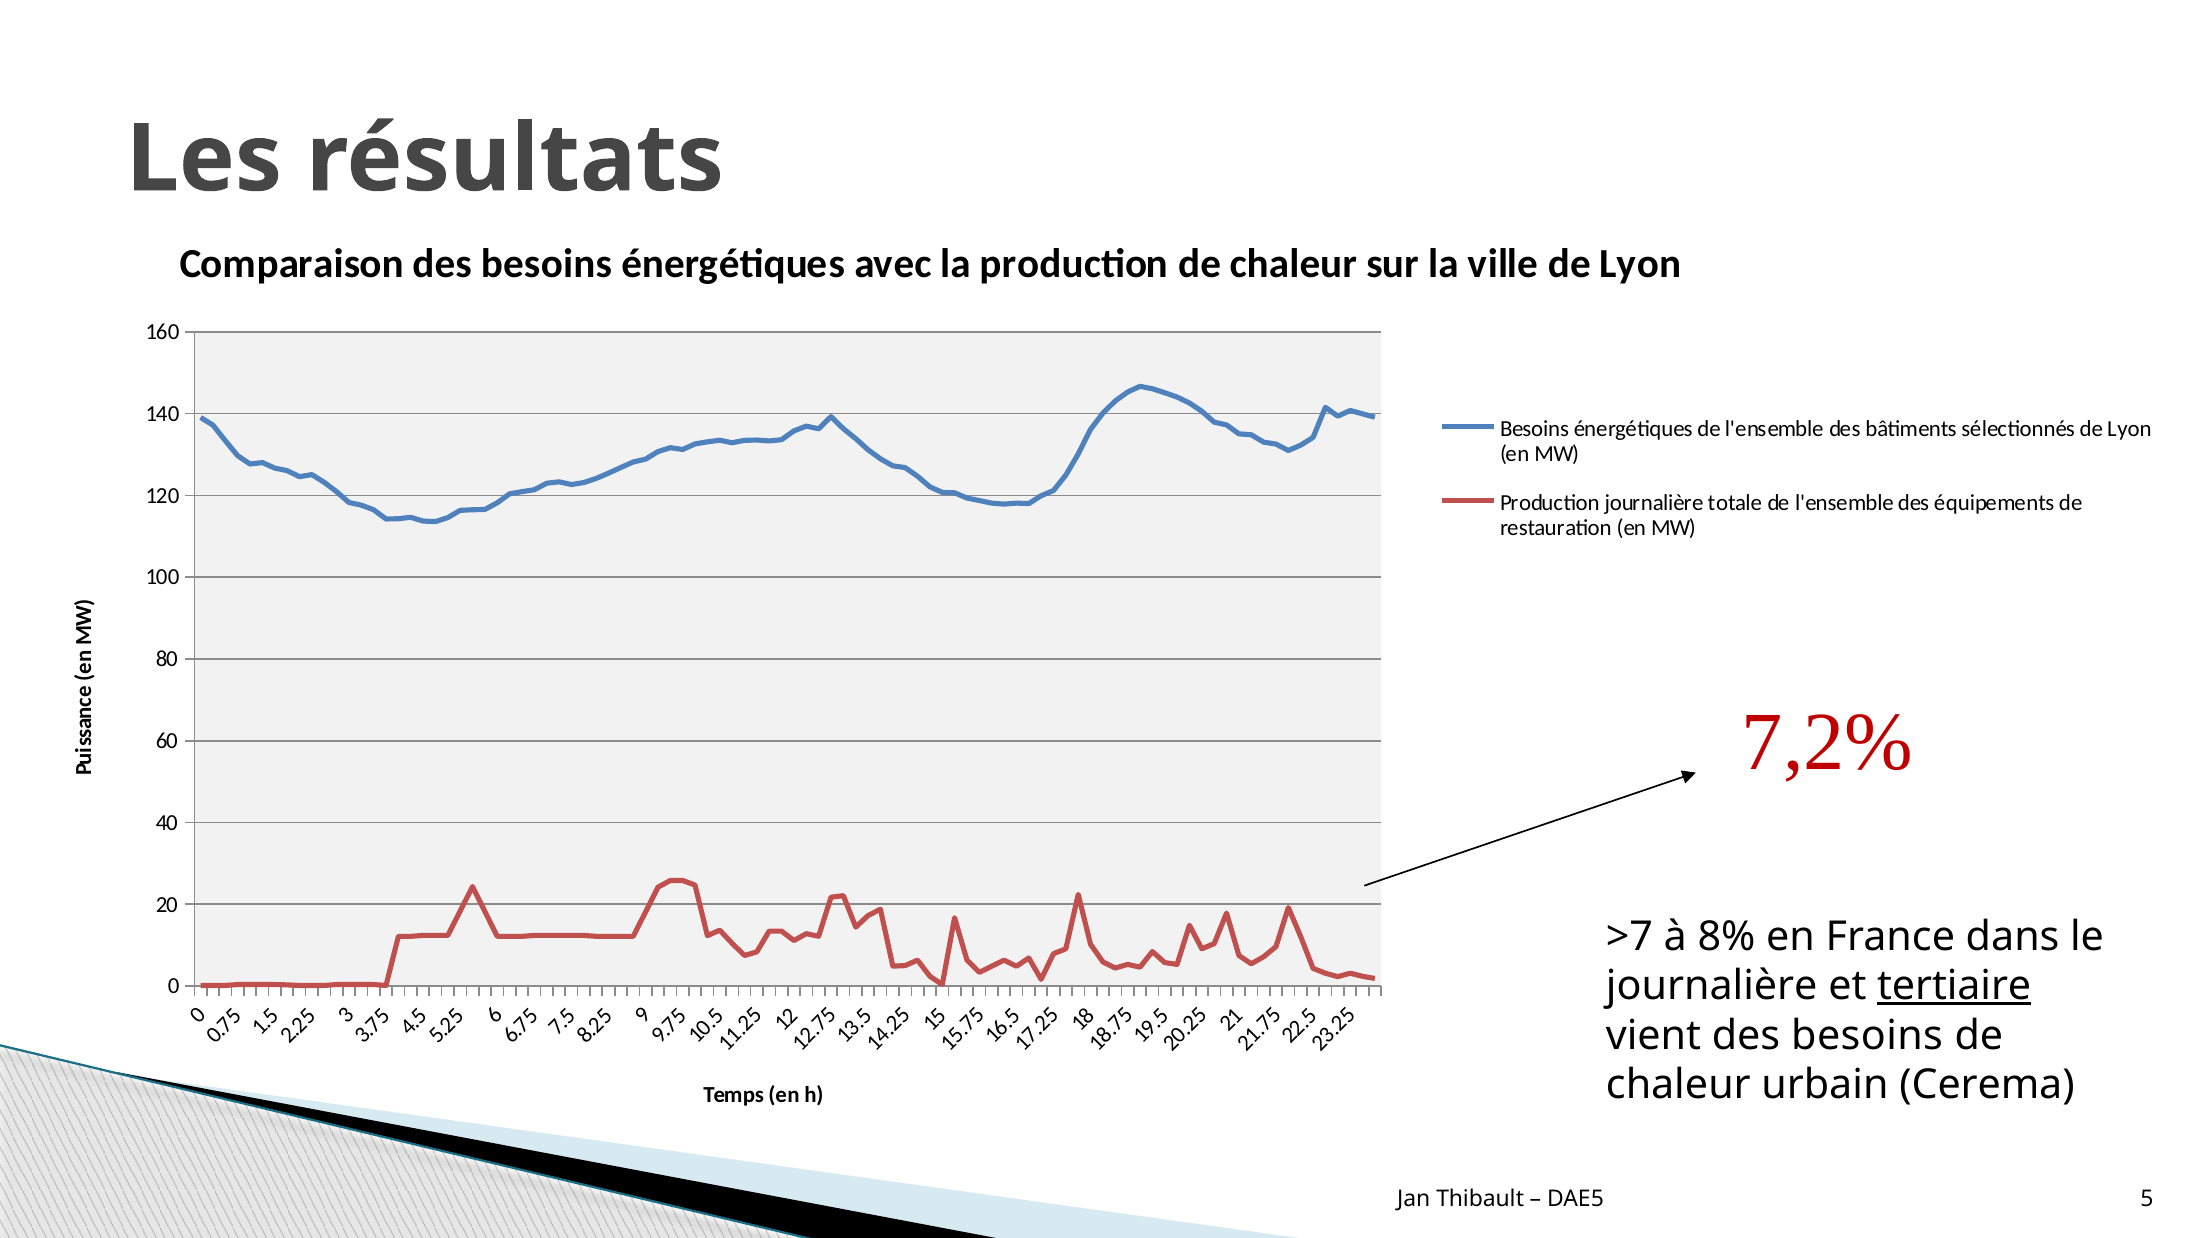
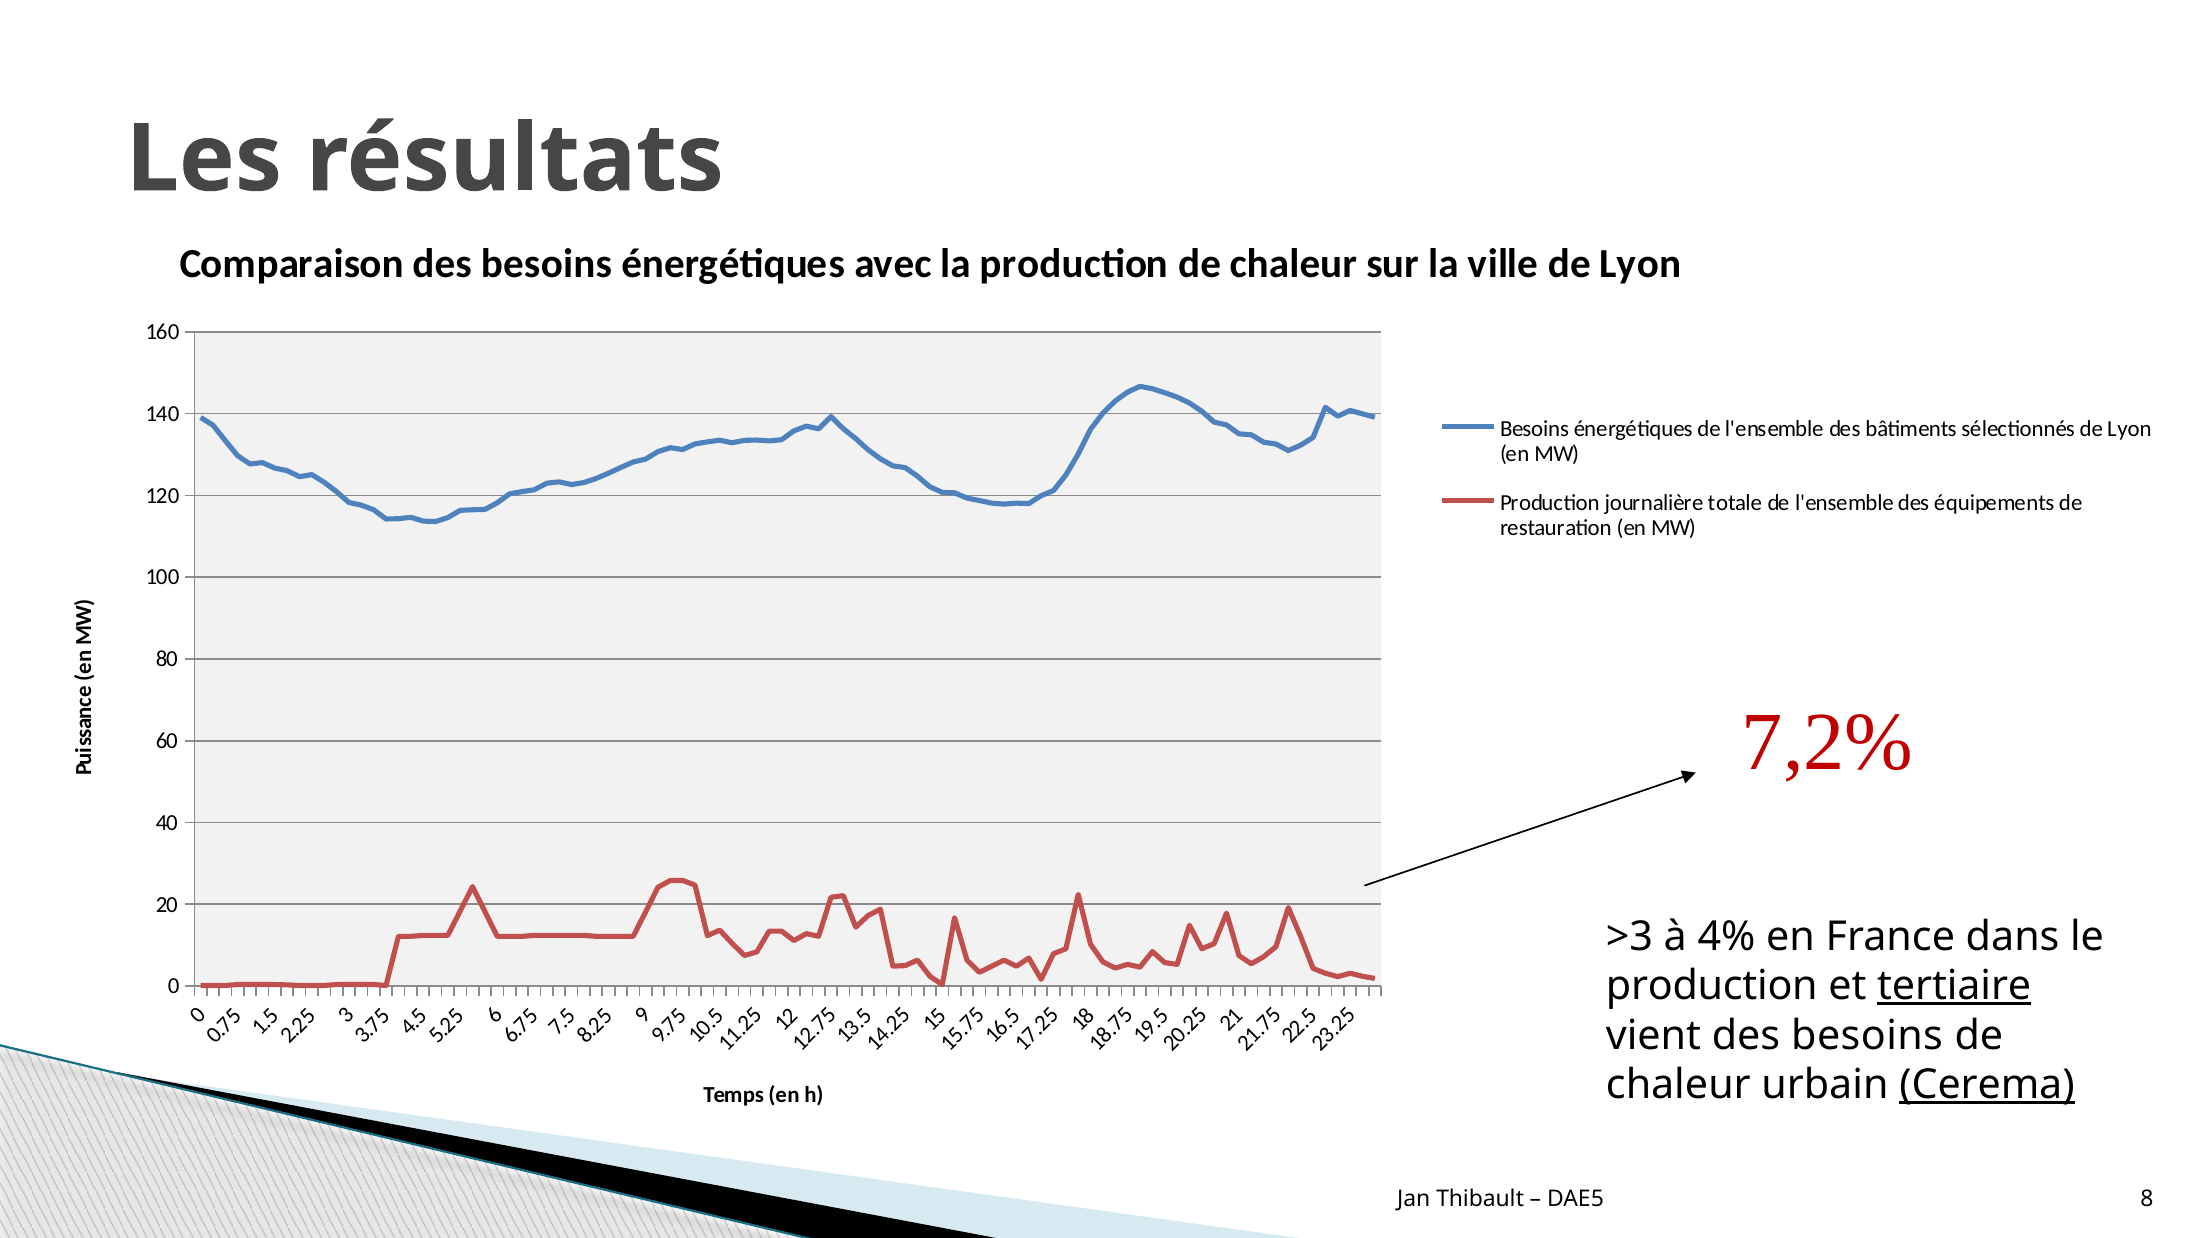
>7: >7 -> >3 (1630, 936)
8%: 8% -> 4% (1727, 936)
journalière: journalière -> production (1712, 986)
Cerema underline: none -> present (1987, 1085)
DAE5 5: 5 -> 8 (2147, 1199)
